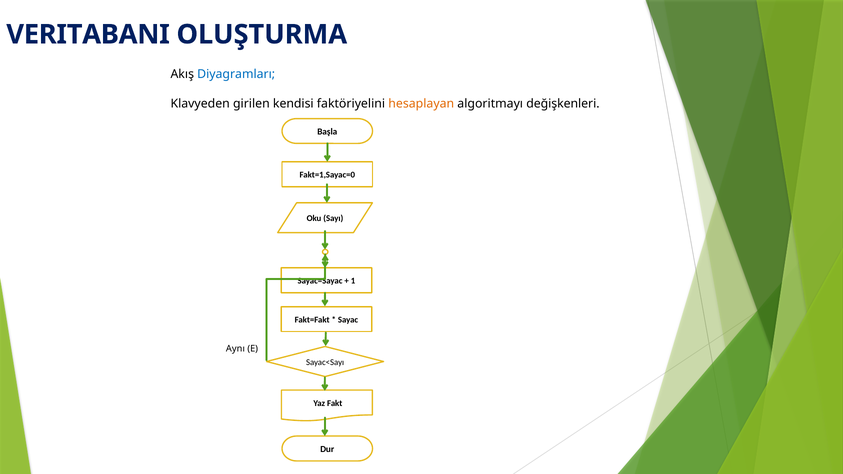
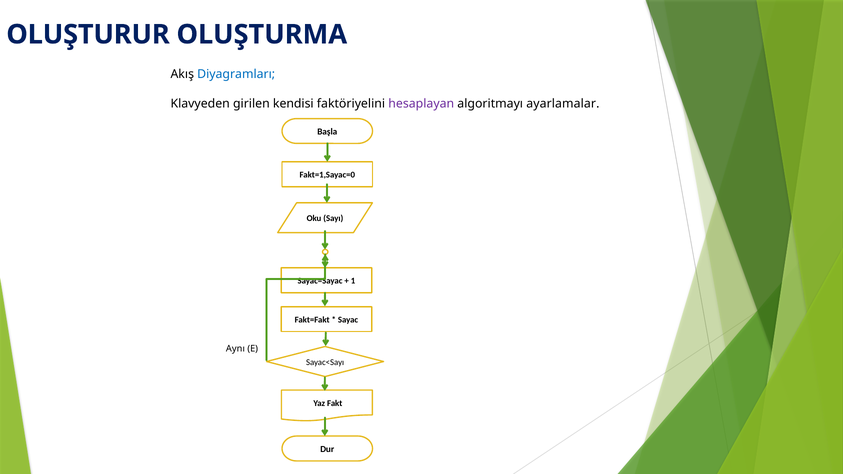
VERITABANI: VERITABANI -> OLUŞTURUR (88, 34)
hesaplayan colour: orange -> purple (421, 104)
değişkenleri: değişkenleri -> ayarlamalar (563, 104)
